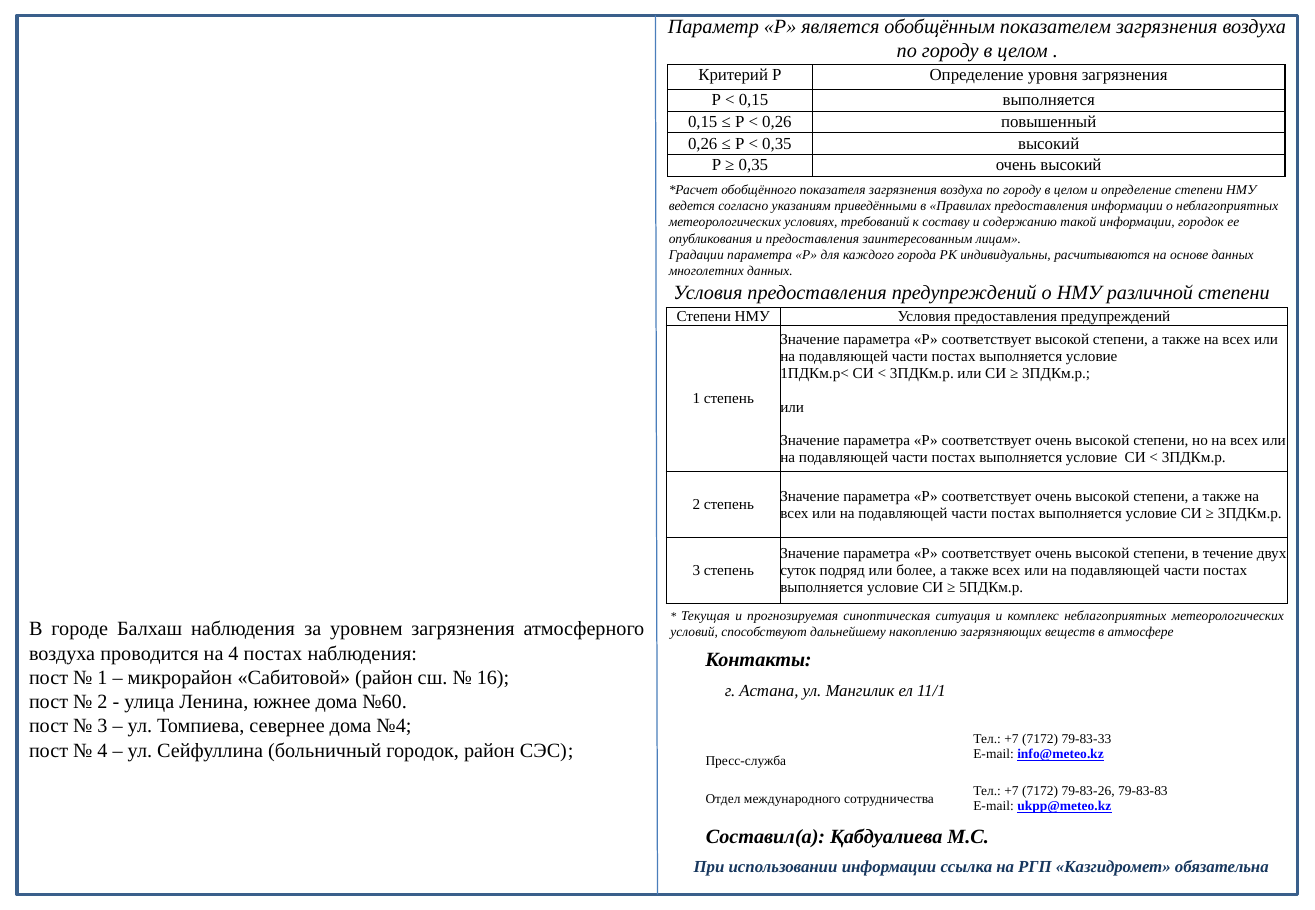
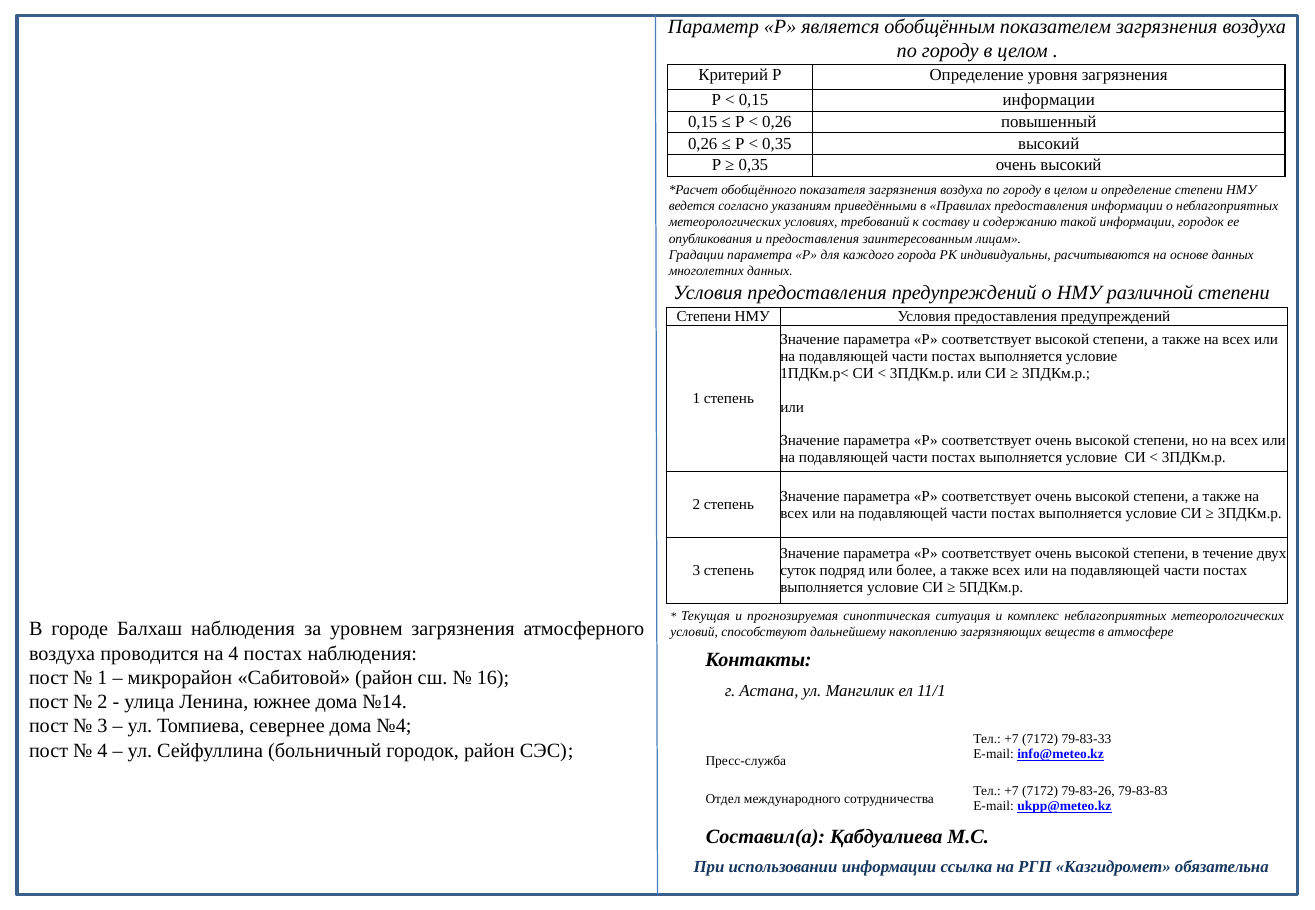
0,15 выполняется: выполняется -> информации (1049, 100)
№60: №60 -> №14 (385, 702)
